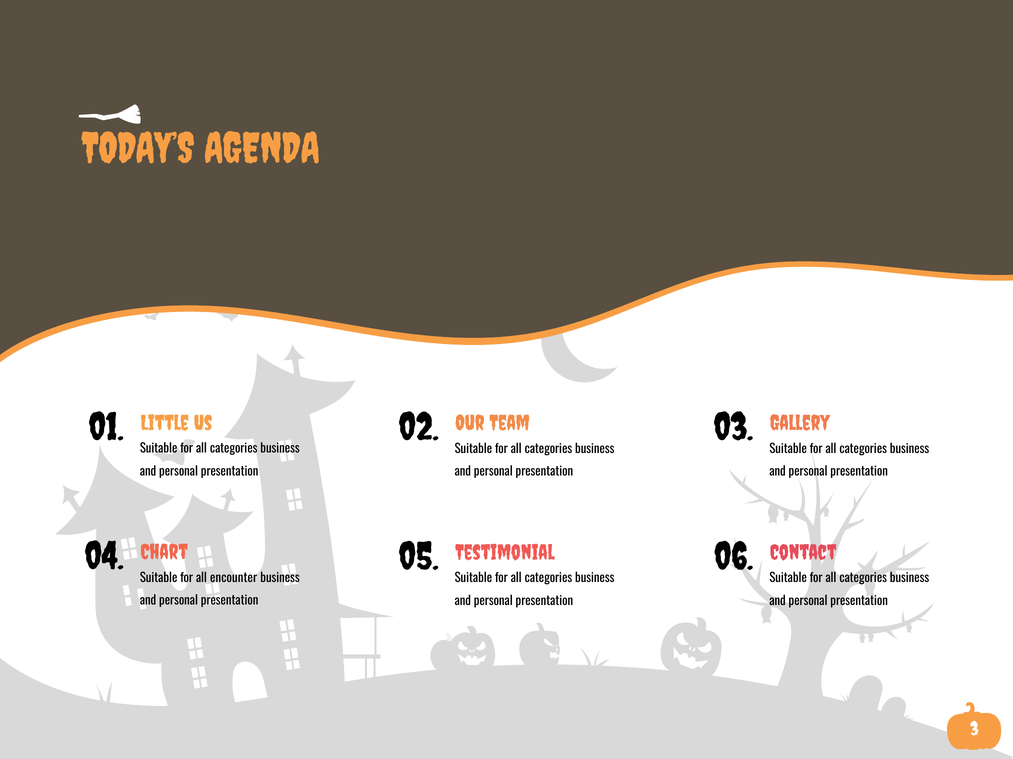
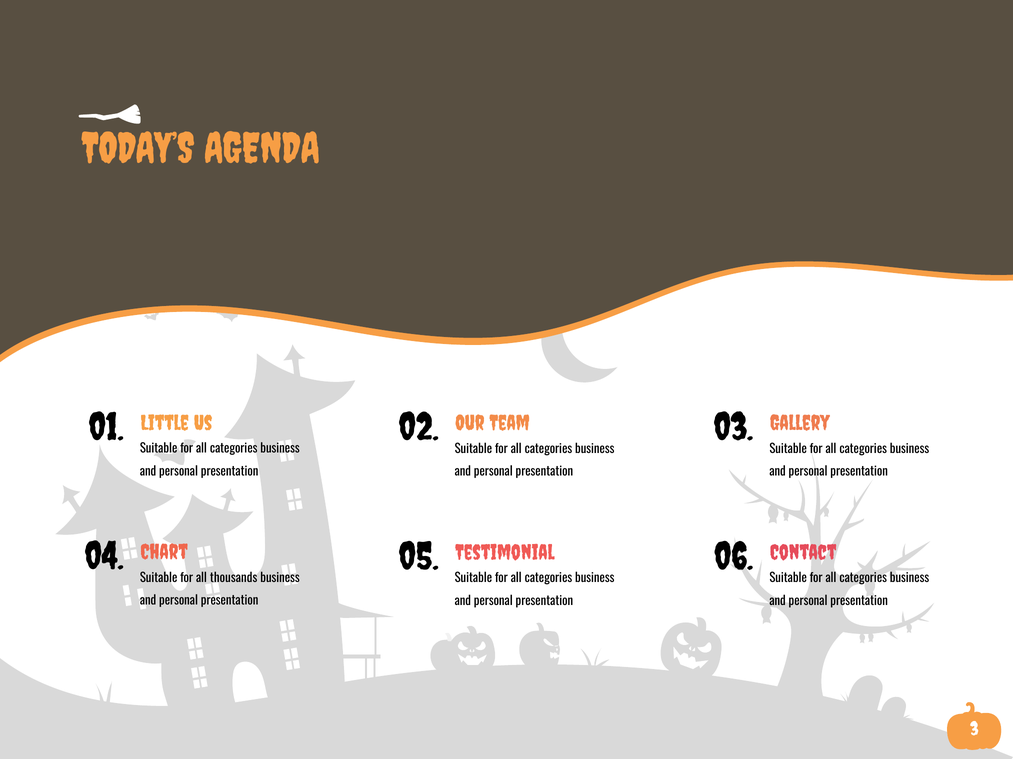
encounter: encounter -> thousands (234, 578)
